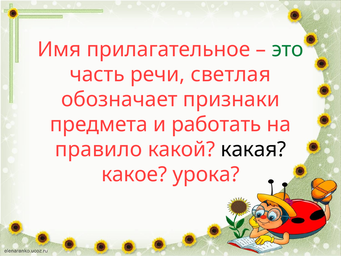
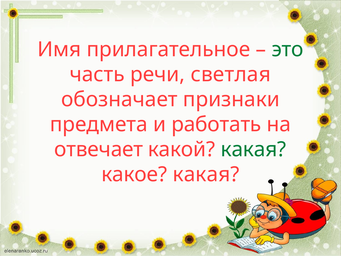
правило: правило -> отвечает (99, 149)
какая colour: black -> green (253, 149)
какое урока: урока -> какая (206, 174)
